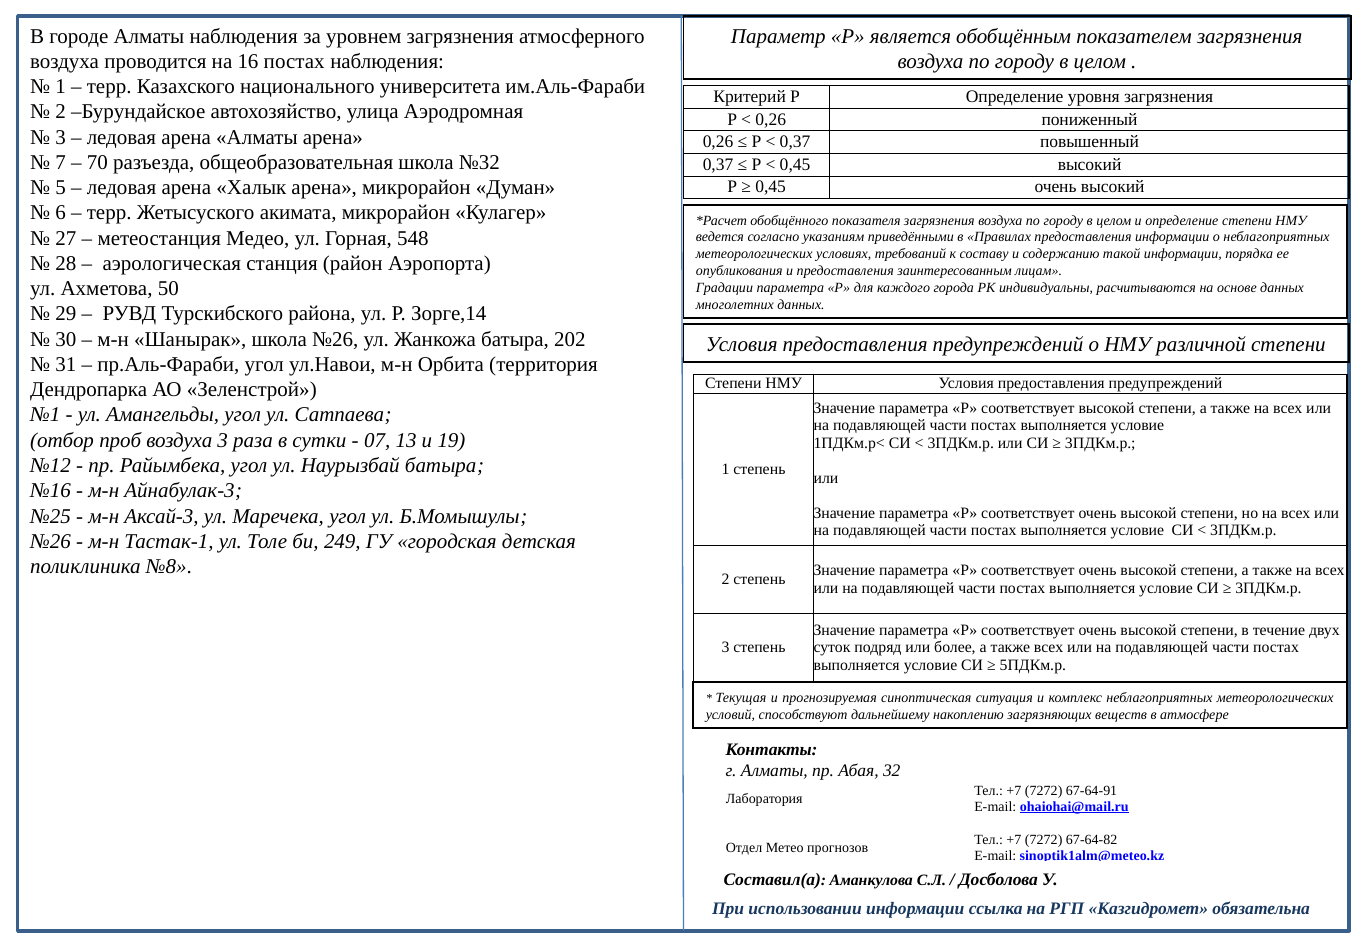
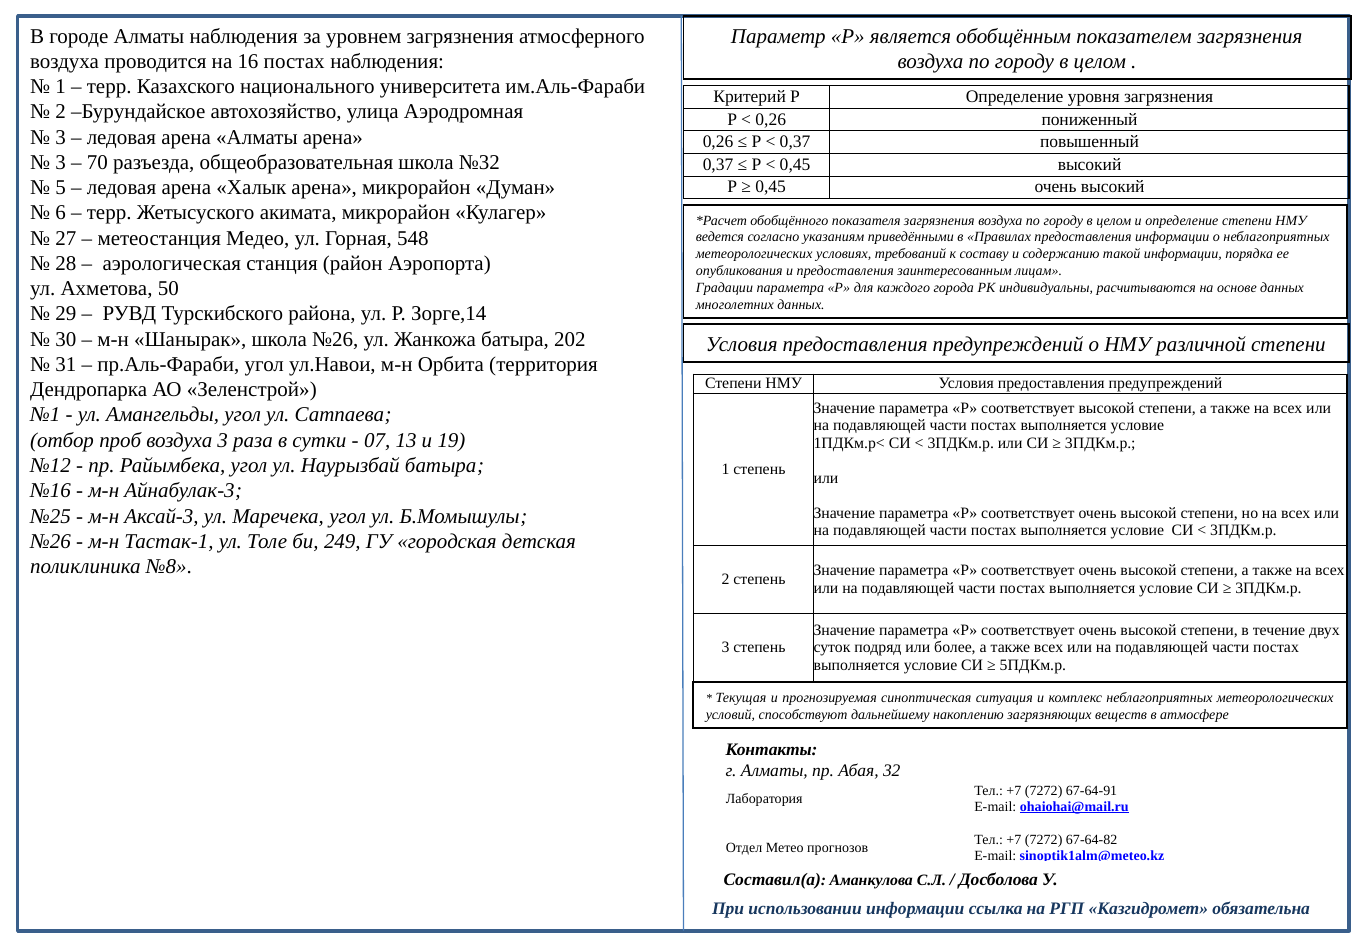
7: 7 -> 3 (61, 162)
